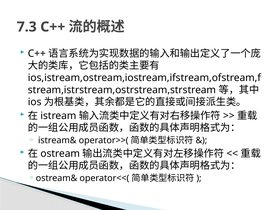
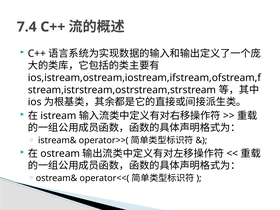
7.3: 7.3 -> 7.4 (27, 27)
